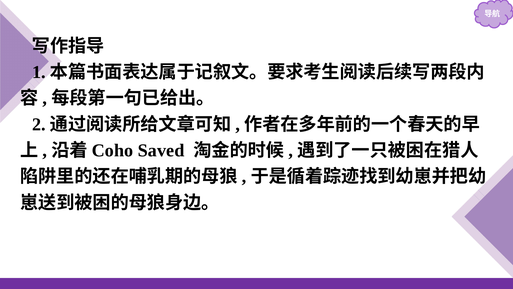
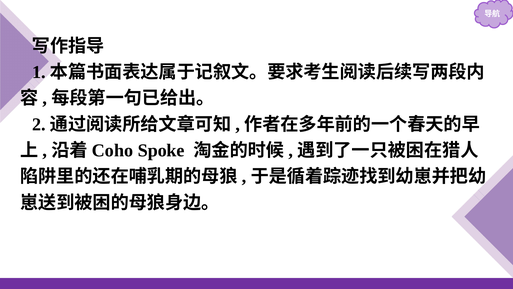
Saved: Saved -> Spoke (161, 150)
